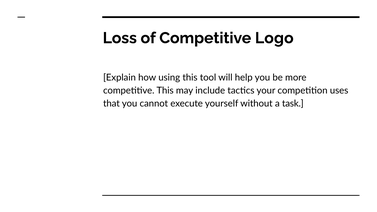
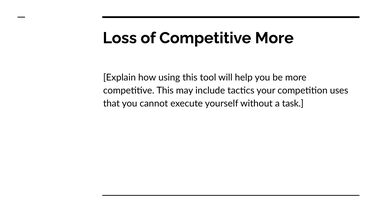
Competitive Logo: Logo -> More (274, 38)
